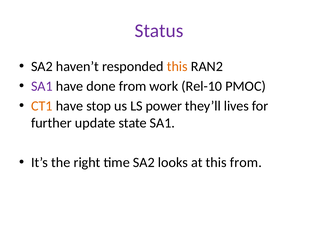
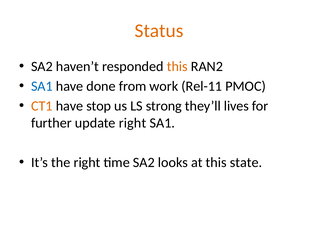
Status colour: purple -> orange (159, 31)
SA1 colour: purple -> blue (42, 87)
Rel-10: Rel-10 -> Rel-11 (202, 87)
power: power -> strong (164, 106)
update state: state -> right (133, 123)
this from: from -> state (246, 163)
